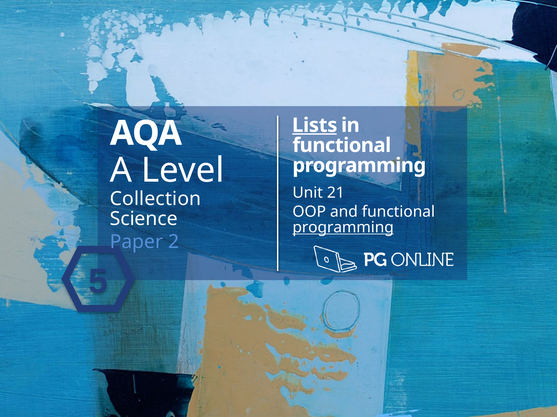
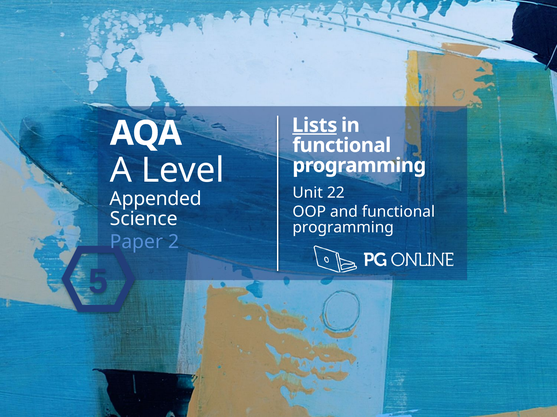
21: 21 -> 22 (336, 193)
Collection: Collection -> Appended (156, 199)
programming underline: present -> none (343, 228)
